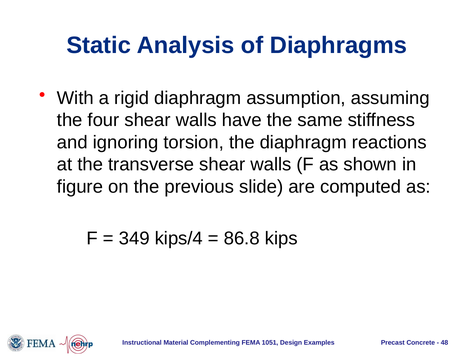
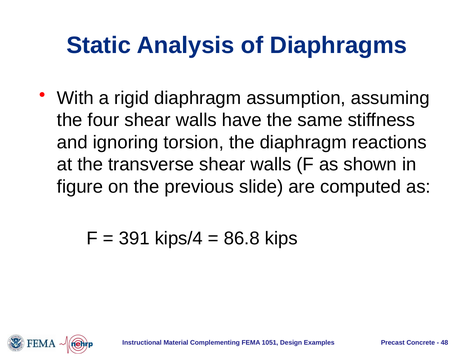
349: 349 -> 391 (134, 239)
